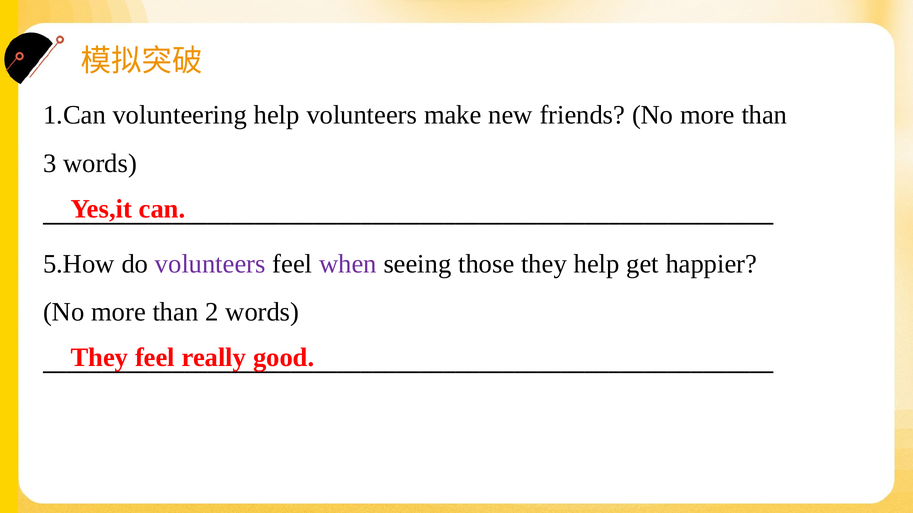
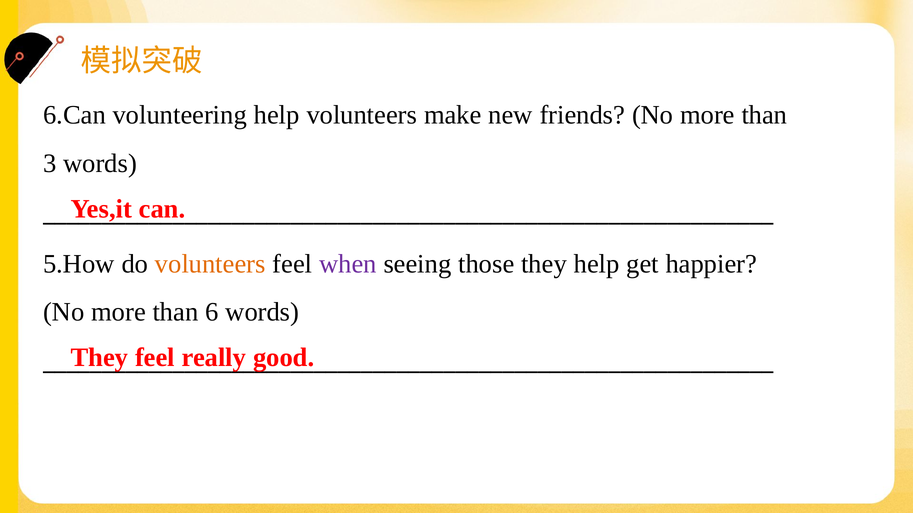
1.Can: 1.Can -> 6.Can (74, 115)
volunteers colour: purple -> orange (210, 264)
2: 2 -> 6 (212, 313)
